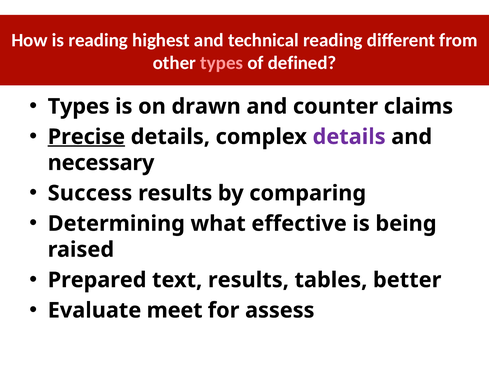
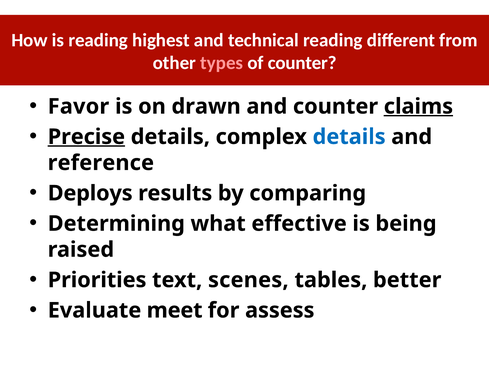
of defined: defined -> counter (302, 63)
Types: Types -> Favor (78, 107)
claims underline: none -> present (418, 107)
details colour: purple -> blue (349, 137)
necessary: necessary -> reference (101, 163)
Success: Success -> Deploys (90, 194)
Prepared: Prepared -> Priorities (97, 281)
text results: results -> scenes (248, 281)
